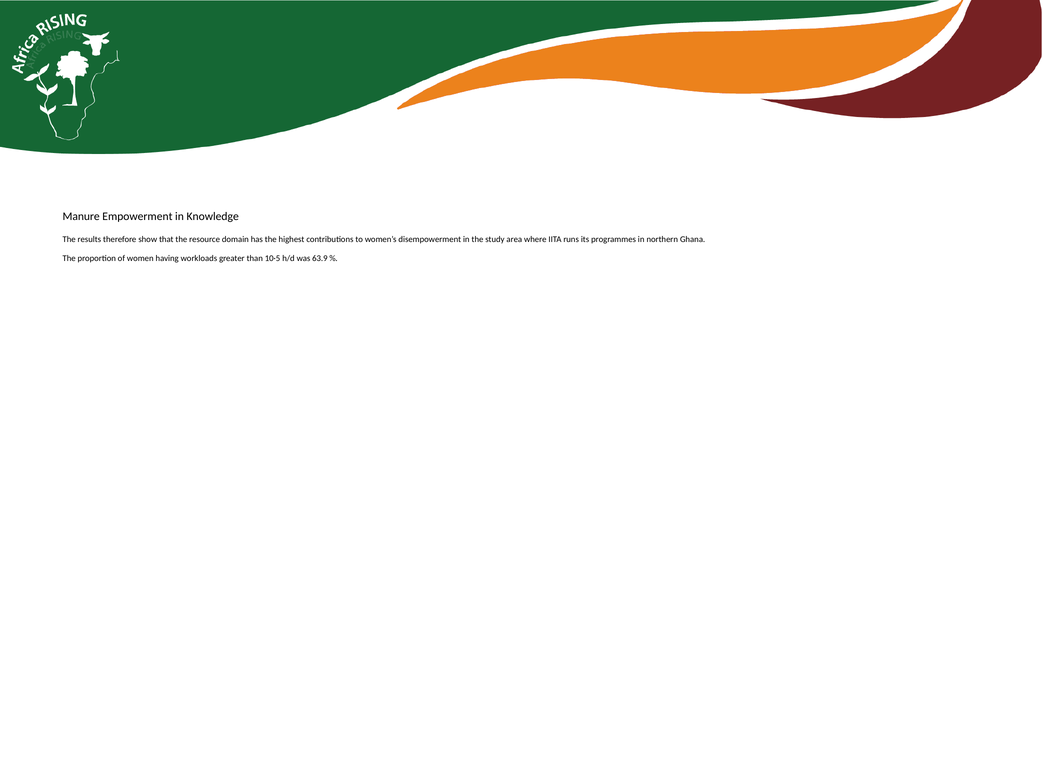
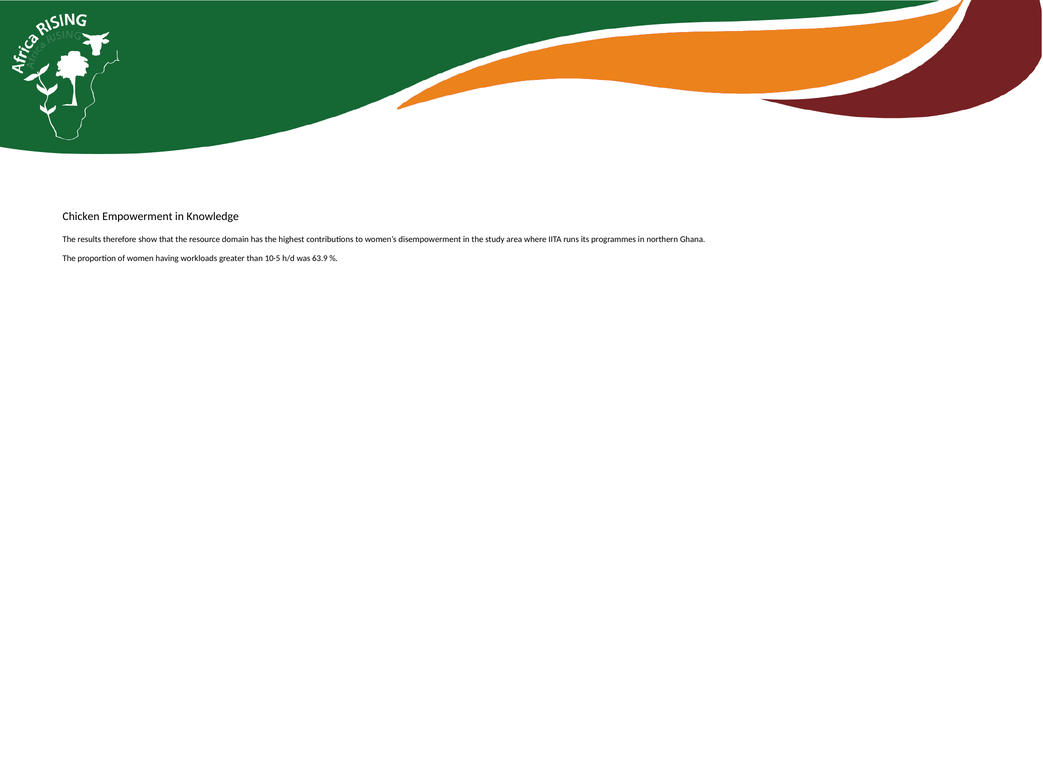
Manure: Manure -> Chicken (81, 217)
